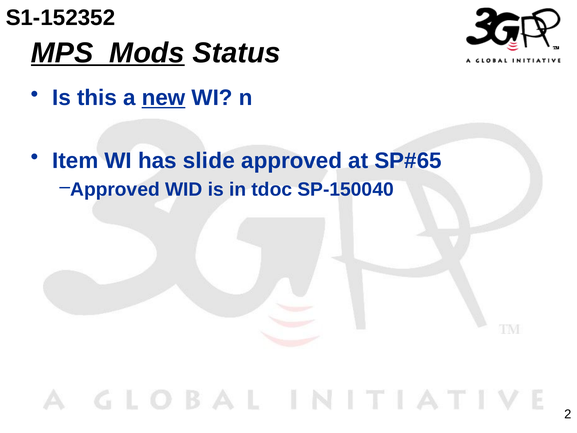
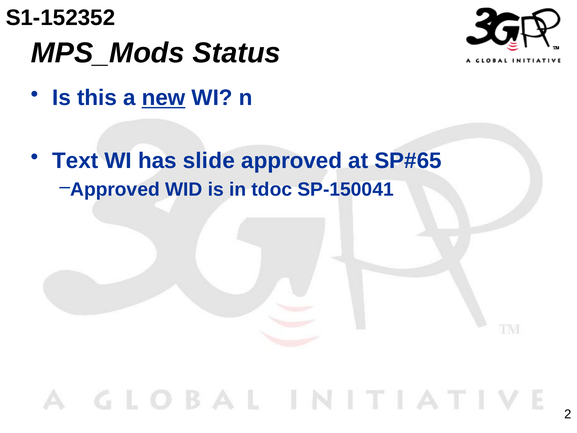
MPS_Mods underline: present -> none (108, 53)
Item: Item -> Text (75, 161)
SP-150040: SP-150040 -> SP-150041 (346, 189)
